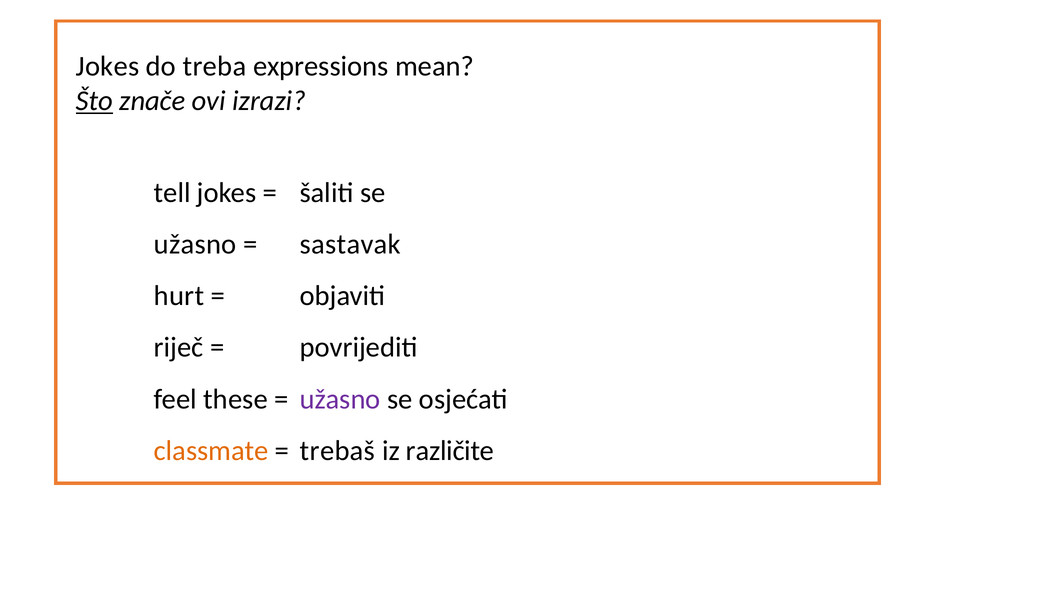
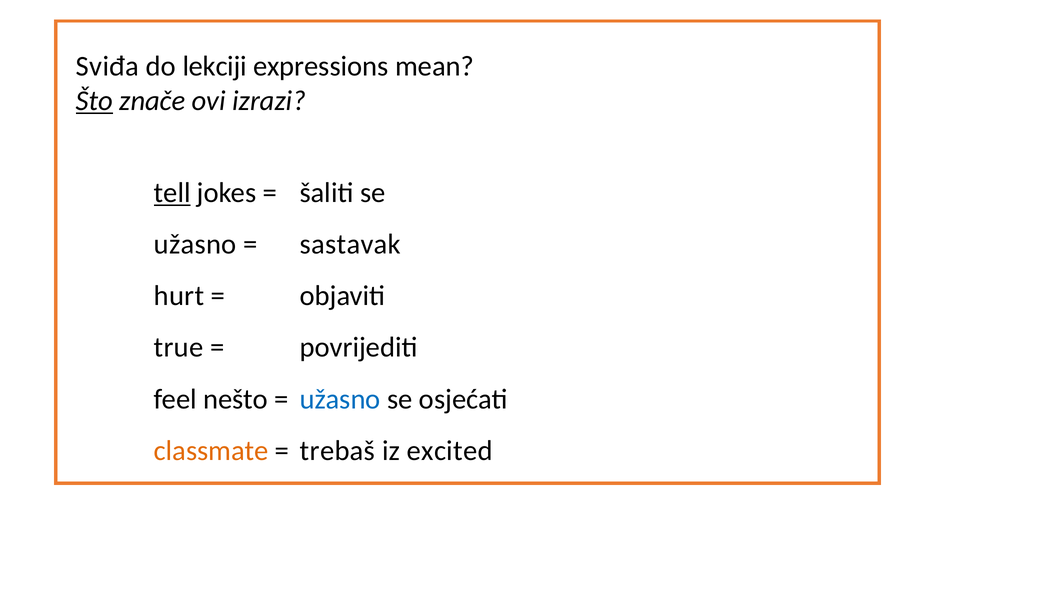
Jokes: Jokes -> Sviđa (108, 66)
treba: treba -> lekciji (215, 66)
tell underline: none -> present (172, 193)
riječ: riječ -> true (179, 347)
these: these -> nešto (236, 399)
užasno colour: purple -> blue (340, 399)
različite: različite -> excited (450, 450)
